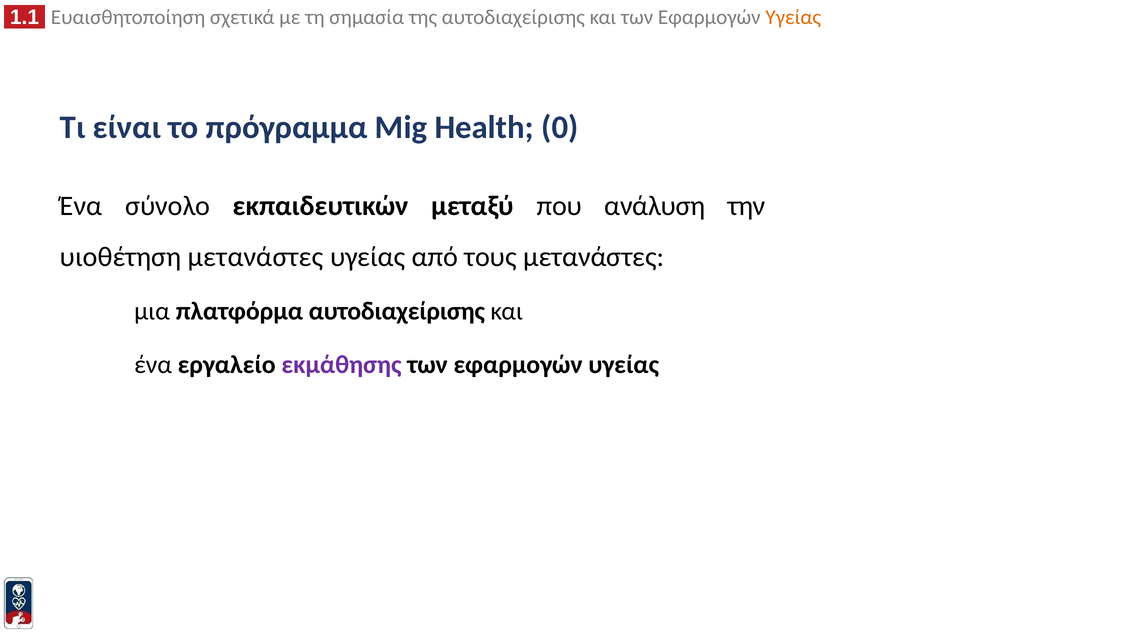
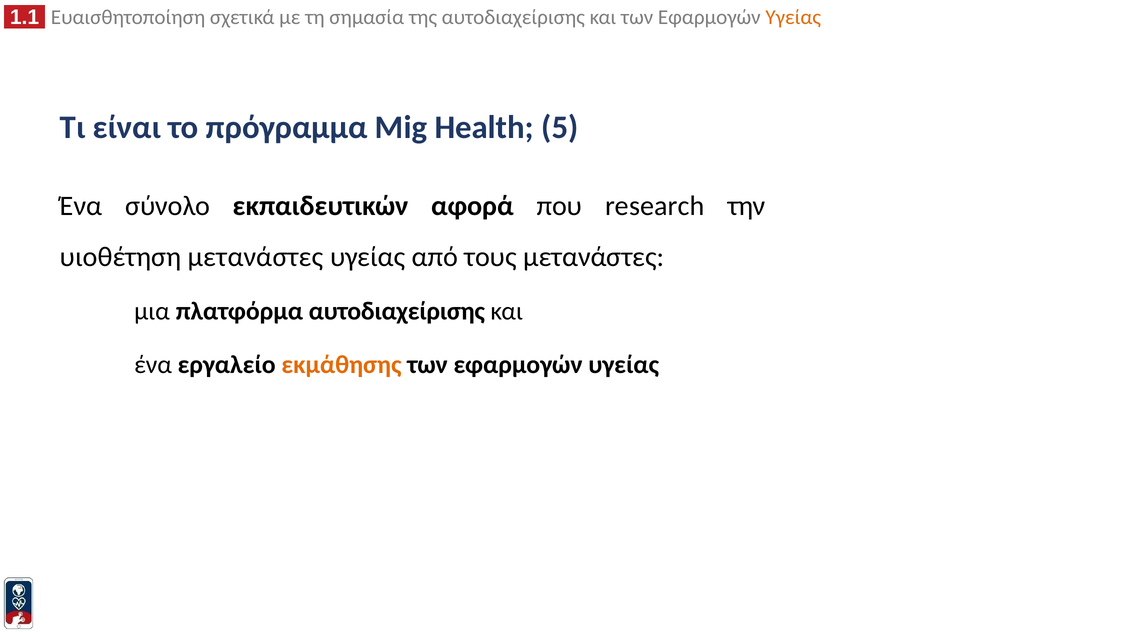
0: 0 -> 5 (560, 127)
μεταξύ: μεταξύ -> αφορά (473, 206)
ανάλυση: ανάλυση -> research (655, 206)
εκμάθησης colour: purple -> orange (341, 365)
